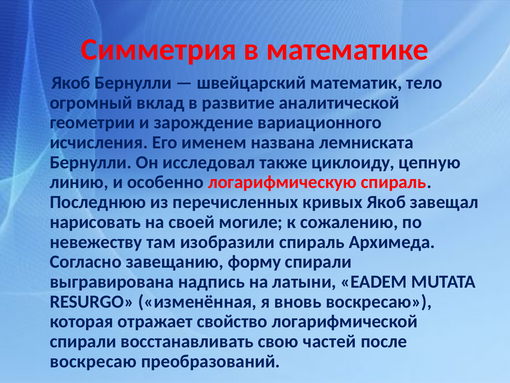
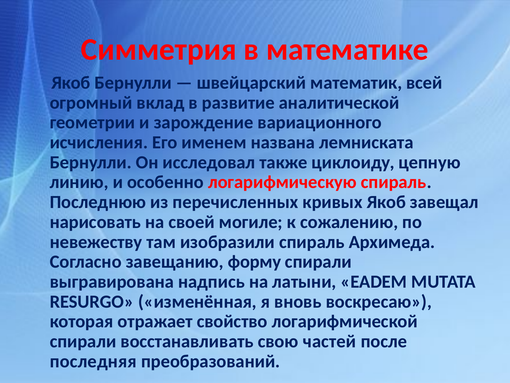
тело: тело -> всей (424, 83)
воскресаю: воскресаю -> последняя (93, 361)
